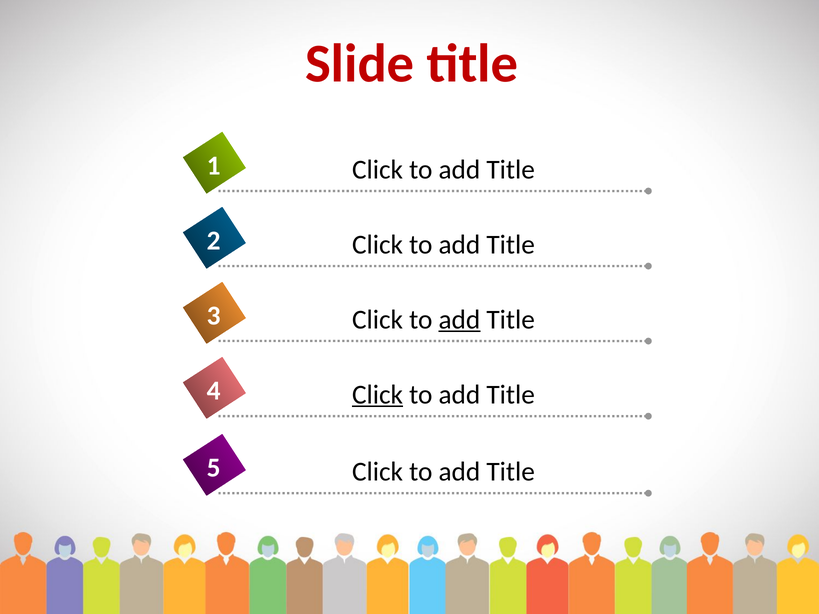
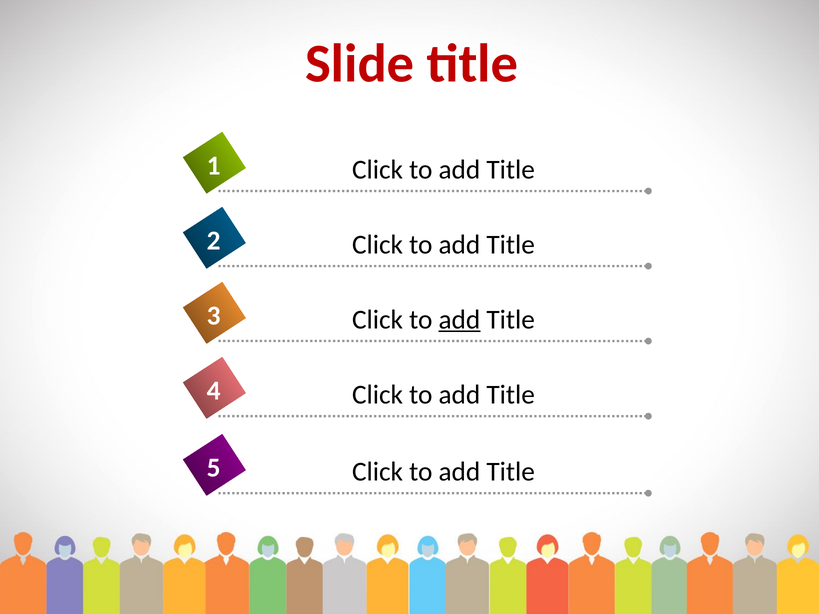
Click underline: present -> none (378, 395)
